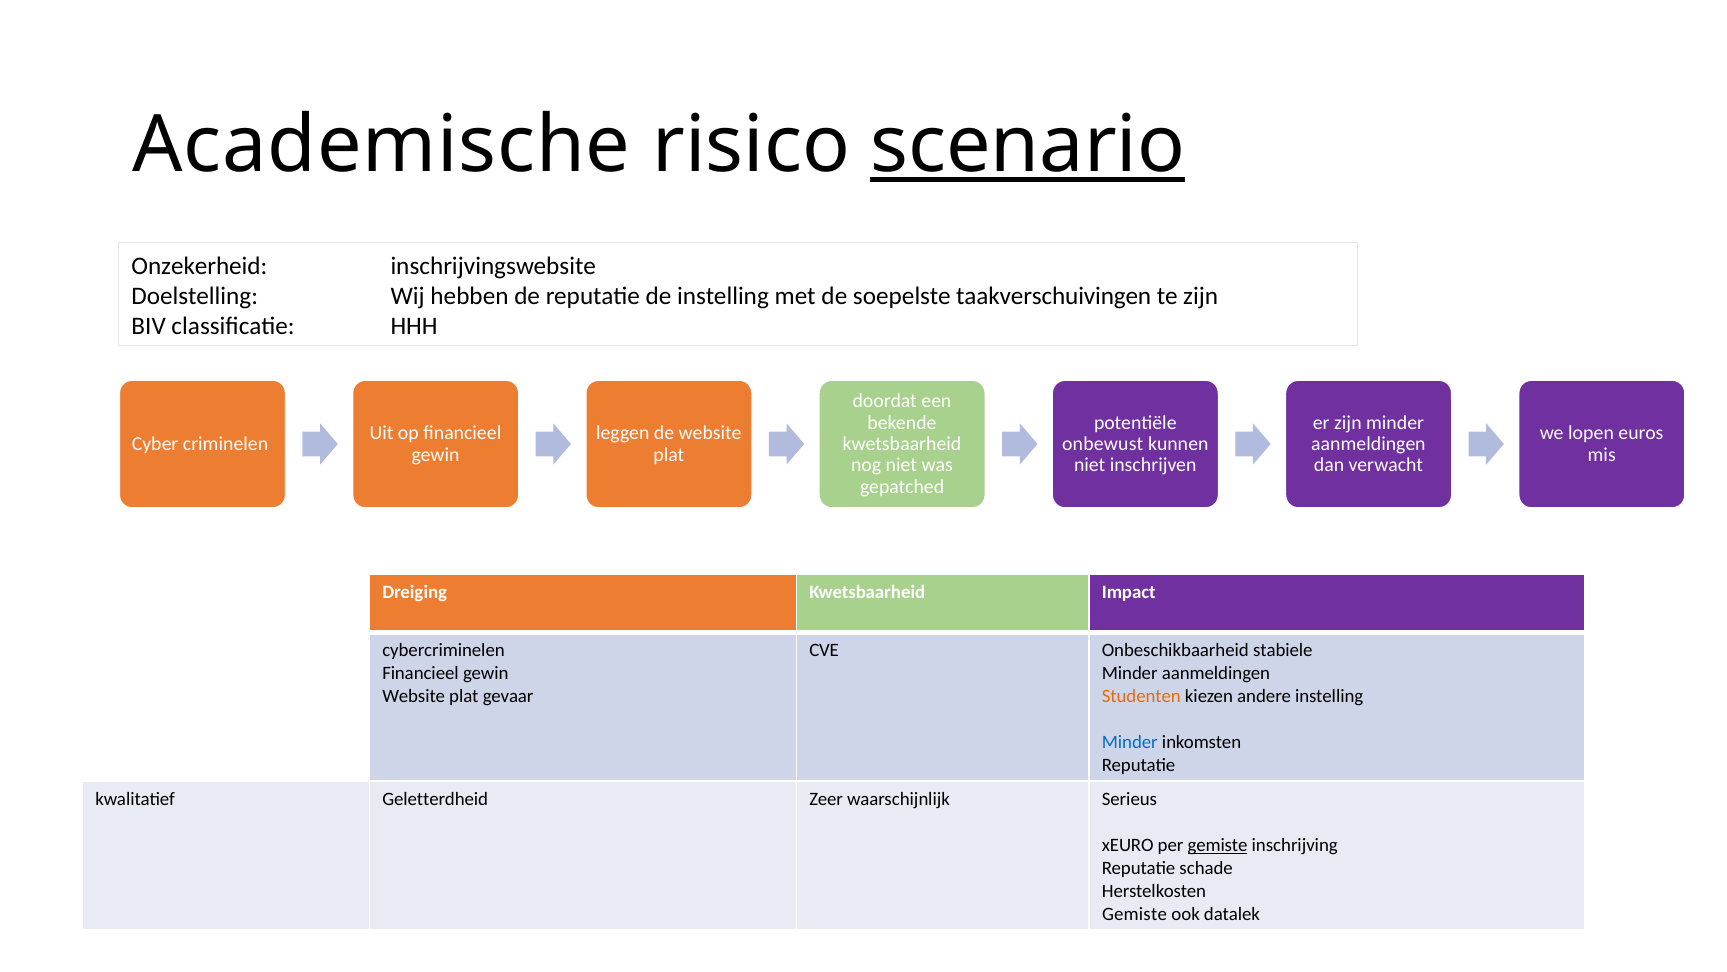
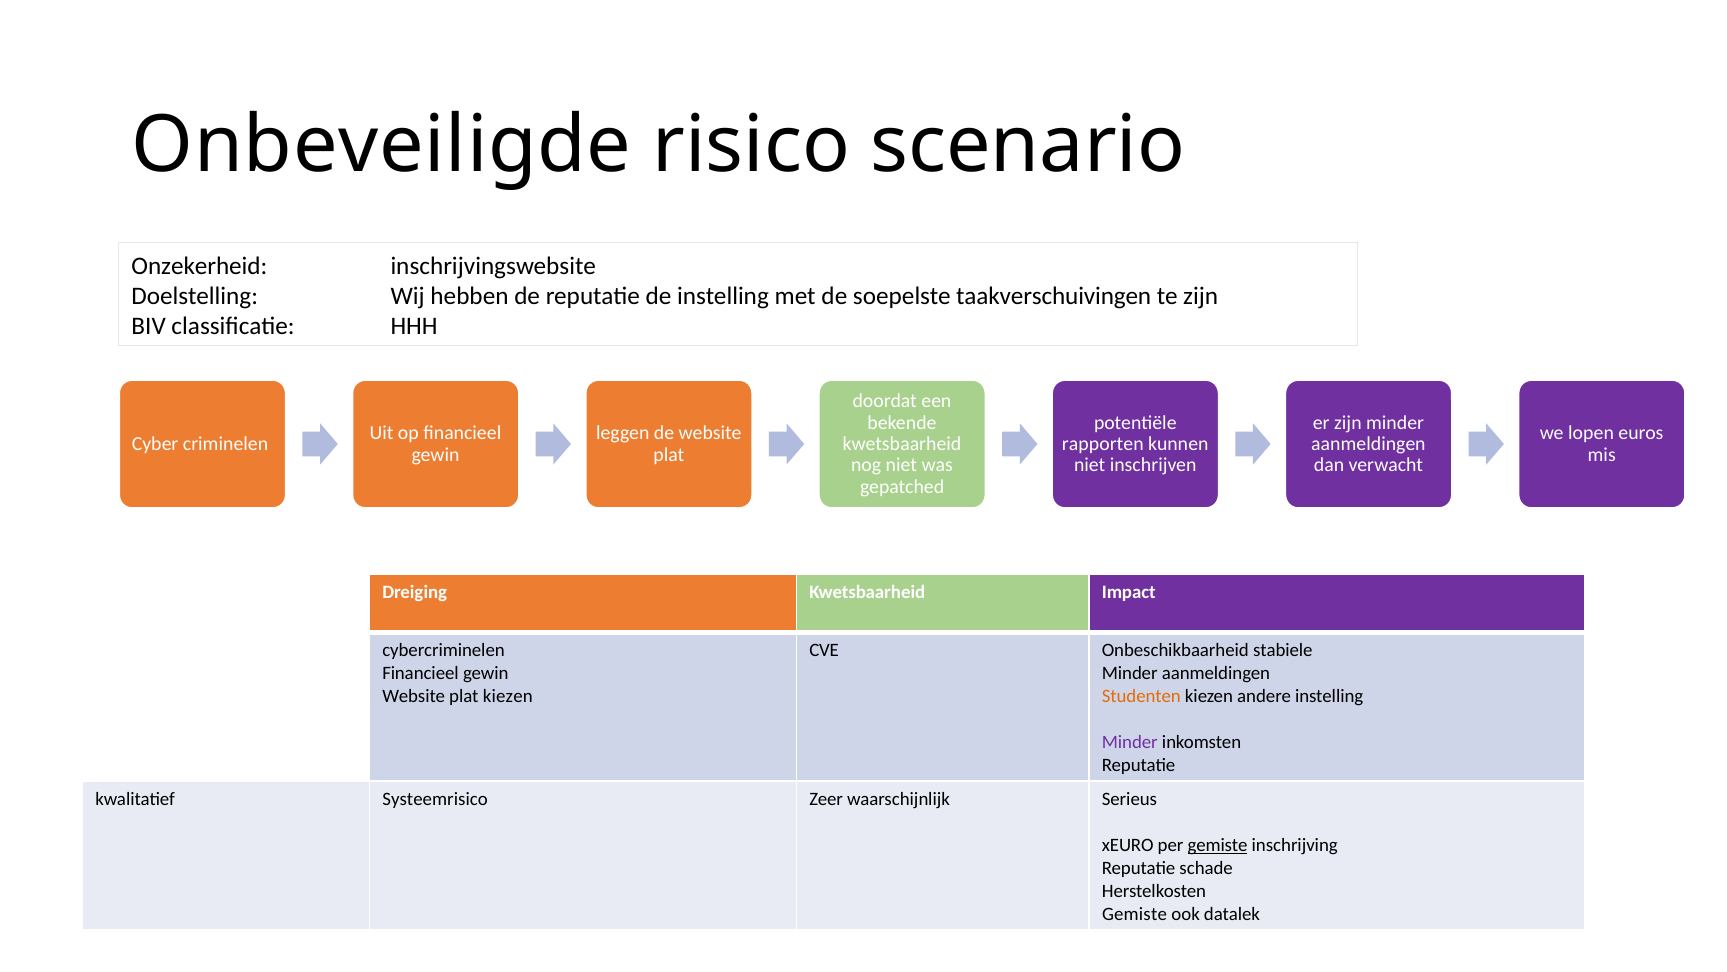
Academische: Academische -> Onbeveiligde (382, 145)
scenario underline: present -> none (1028, 145)
onbewust: onbewust -> rapporten (1103, 444)
plat gevaar: gevaar -> kiezen (508, 696)
Minder colour: blue -> purple (1130, 742)
Geletterdheid: Geletterdheid -> Systeemrisico (435, 799)
